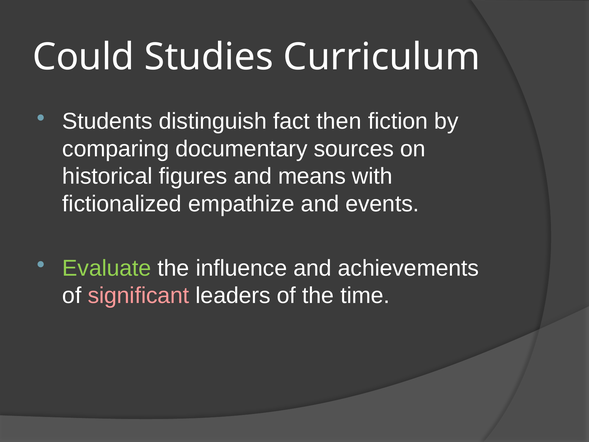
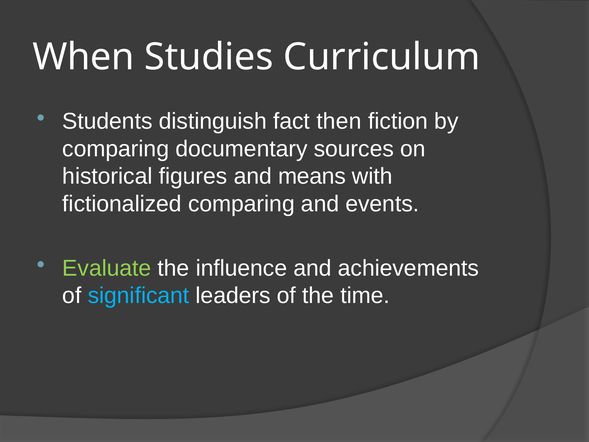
Could: Could -> When (83, 57)
fictionalized empathize: empathize -> comparing (241, 204)
significant colour: pink -> light blue (138, 296)
